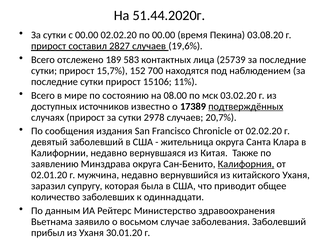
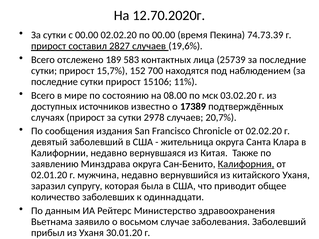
51.44.2020г: 51.44.2020г -> 12.70.2020г (169, 16)
03.08.20: 03.08.20 -> 74.73.39 (265, 35)
подтверждённых underline: present -> none (246, 107)
